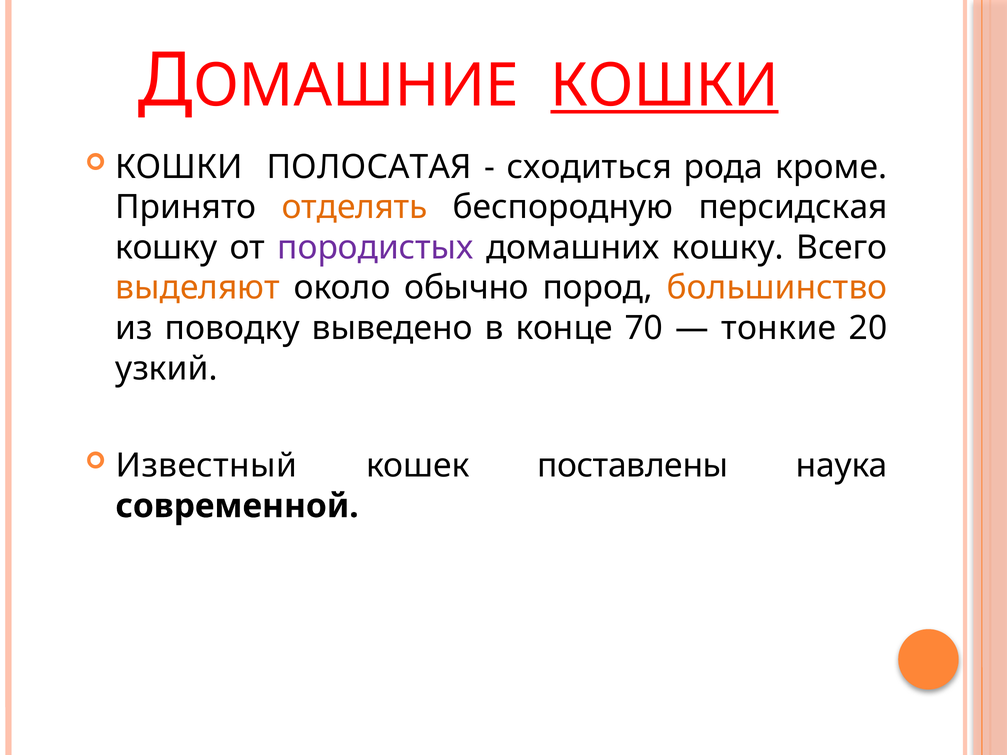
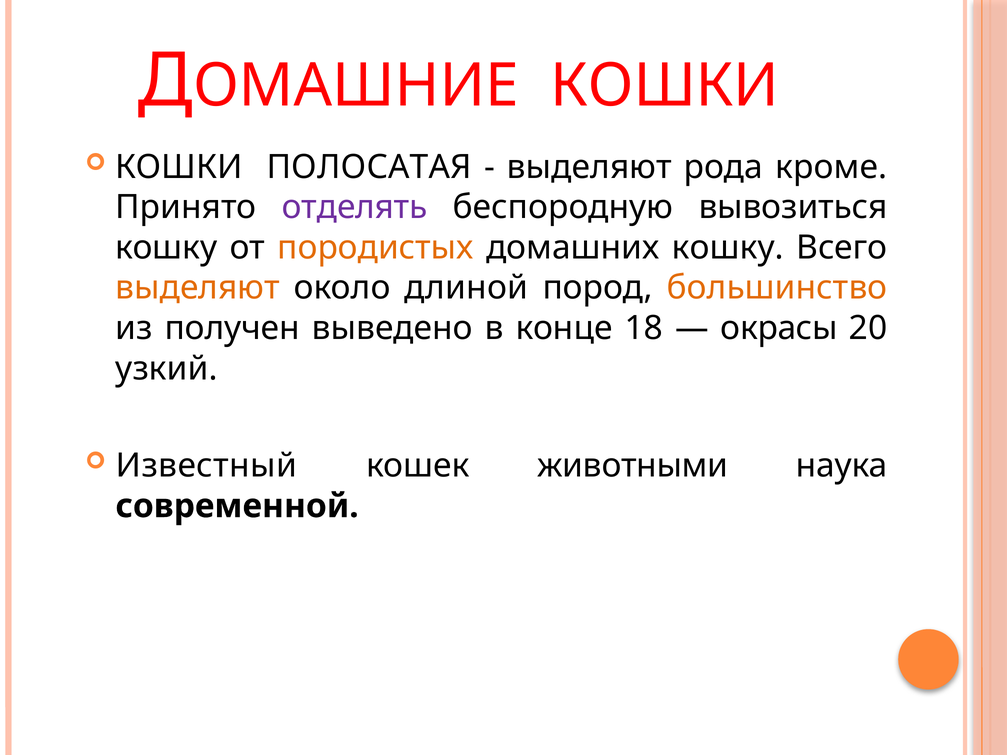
КОШКИ underline: present -> none (665, 86)
сходиться: сходиться -> выделяют (589, 167)
отделять colour: orange -> purple (355, 207)
персидская: персидская -> вывозиться (793, 207)
породистых colour: purple -> orange (375, 248)
обычно: обычно -> длиной (466, 288)
поводку: поводку -> получен (232, 328)
70: 70 -> 18 (644, 328)
тонкие: тонкие -> окрасы (779, 328)
поставлены: поставлены -> животными (633, 466)
